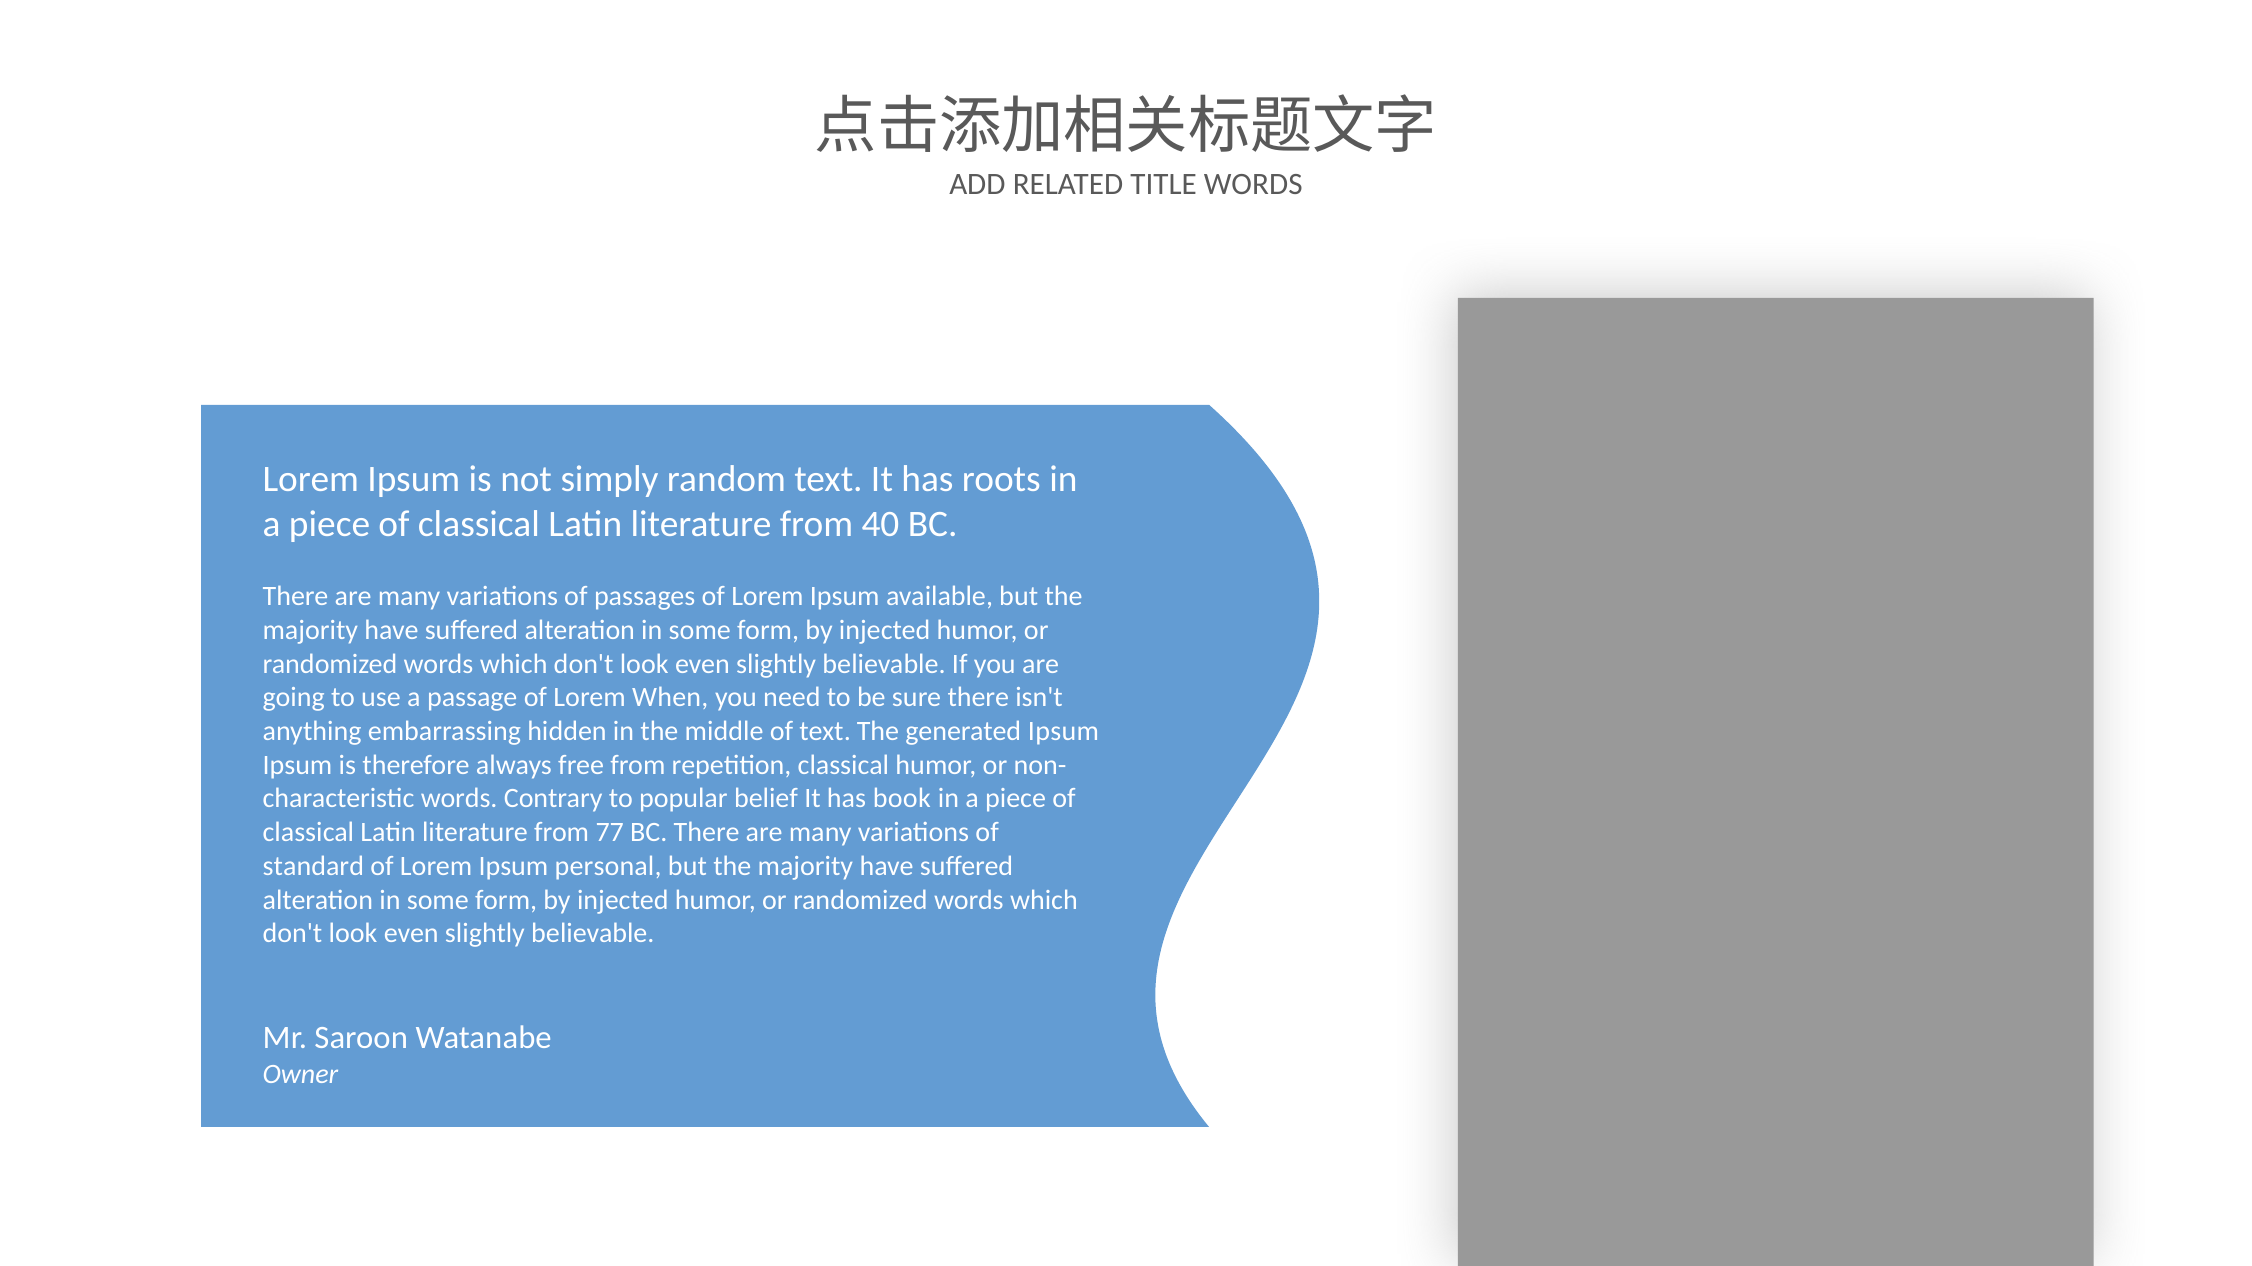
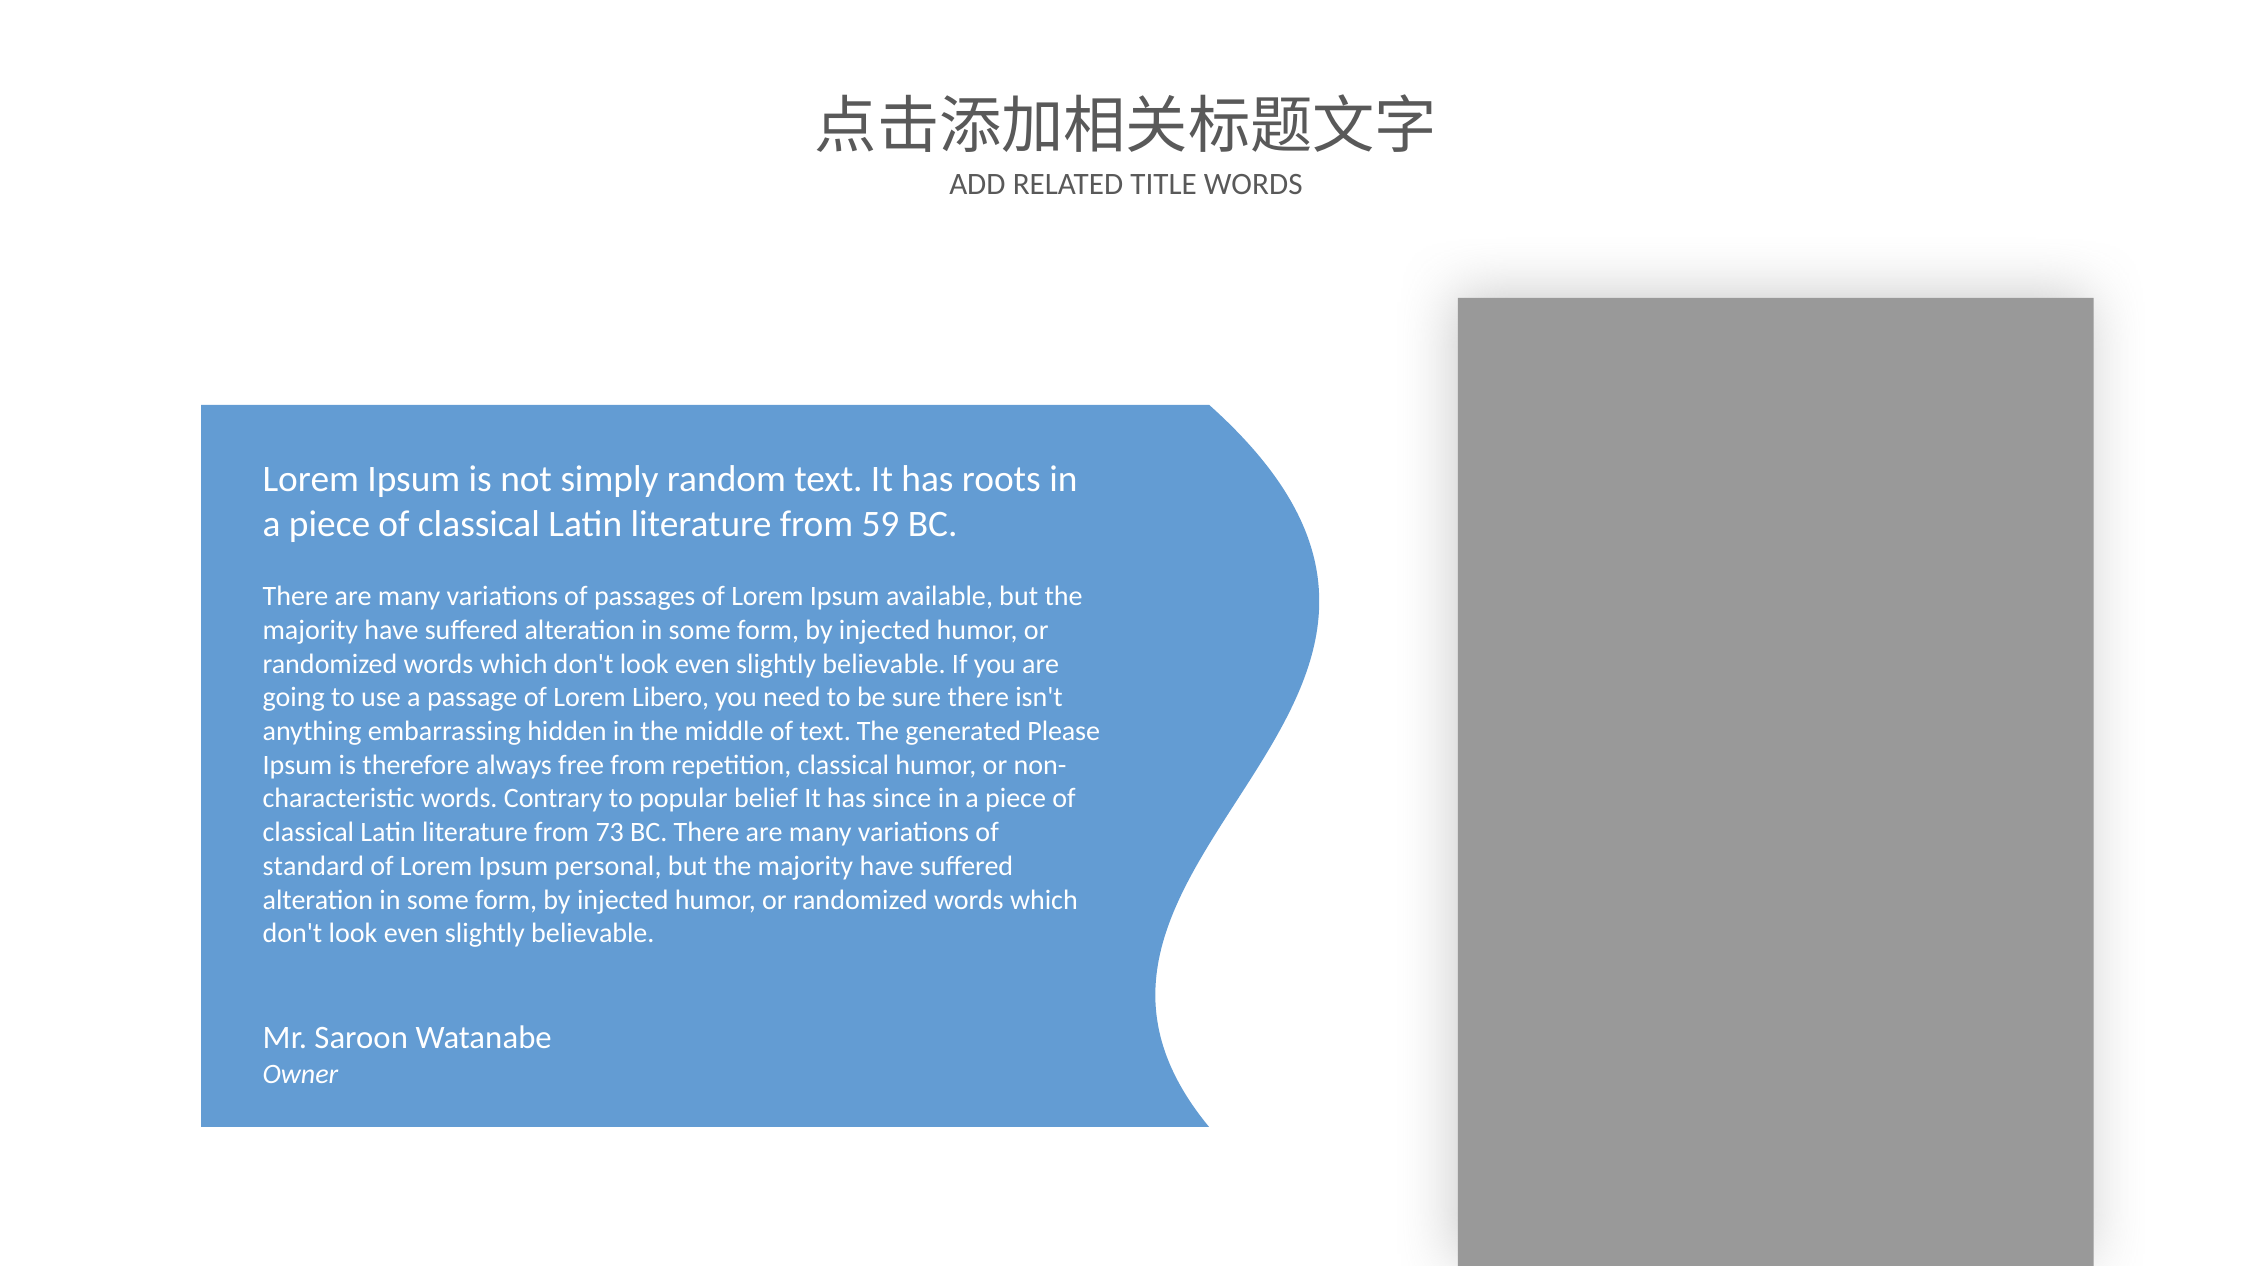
40: 40 -> 59 (880, 524)
When: When -> Libero (671, 698)
generated Ipsum: Ipsum -> Please (1064, 732)
book: book -> since (902, 799)
77: 77 -> 73 (610, 833)
